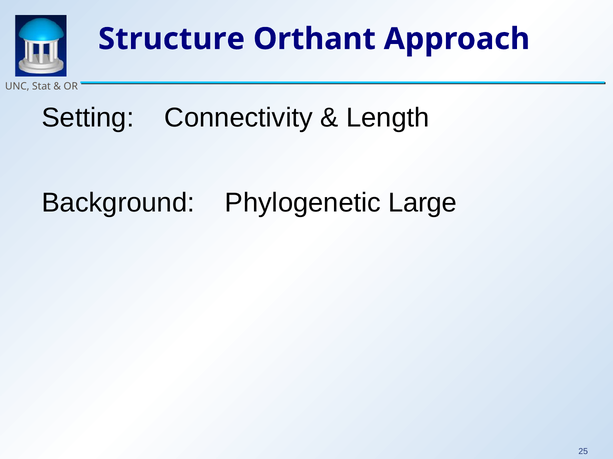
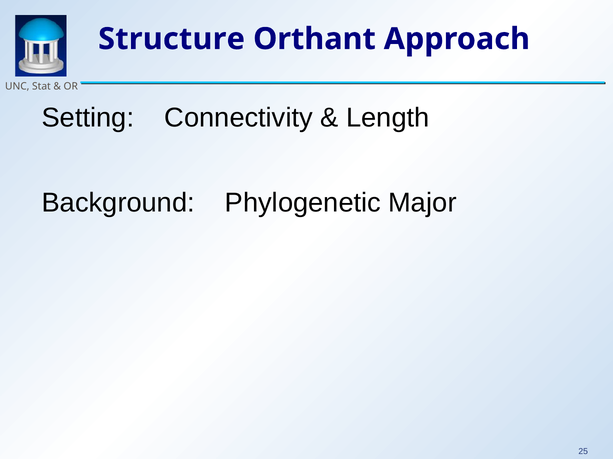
Large: Large -> Major (422, 203)
